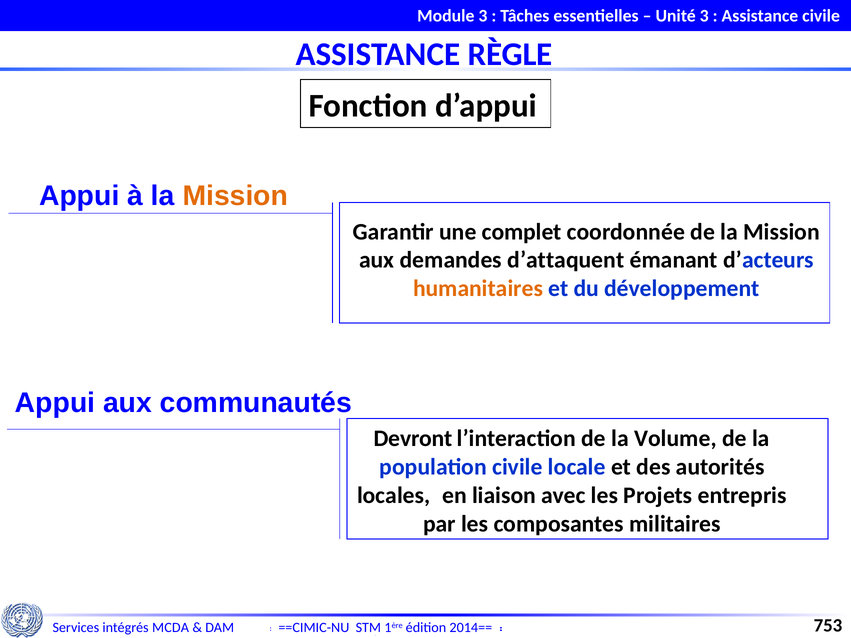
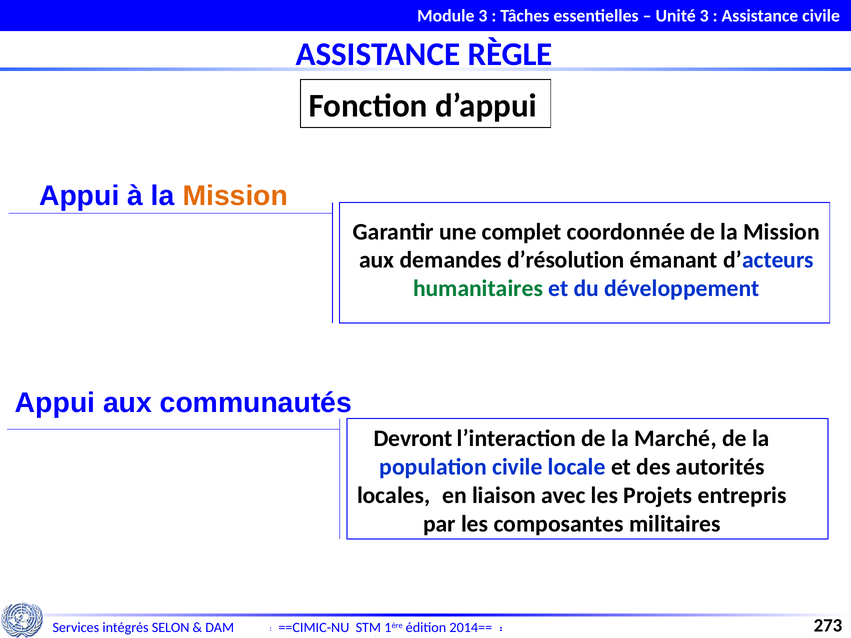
d’attaquent: d’attaquent -> d’résolution (566, 260)
humanitaires colour: orange -> green (478, 289)
Volume: Volume -> Marché (675, 439)
MCDA: MCDA -> SELON (171, 628)
753: 753 -> 273 (828, 626)
